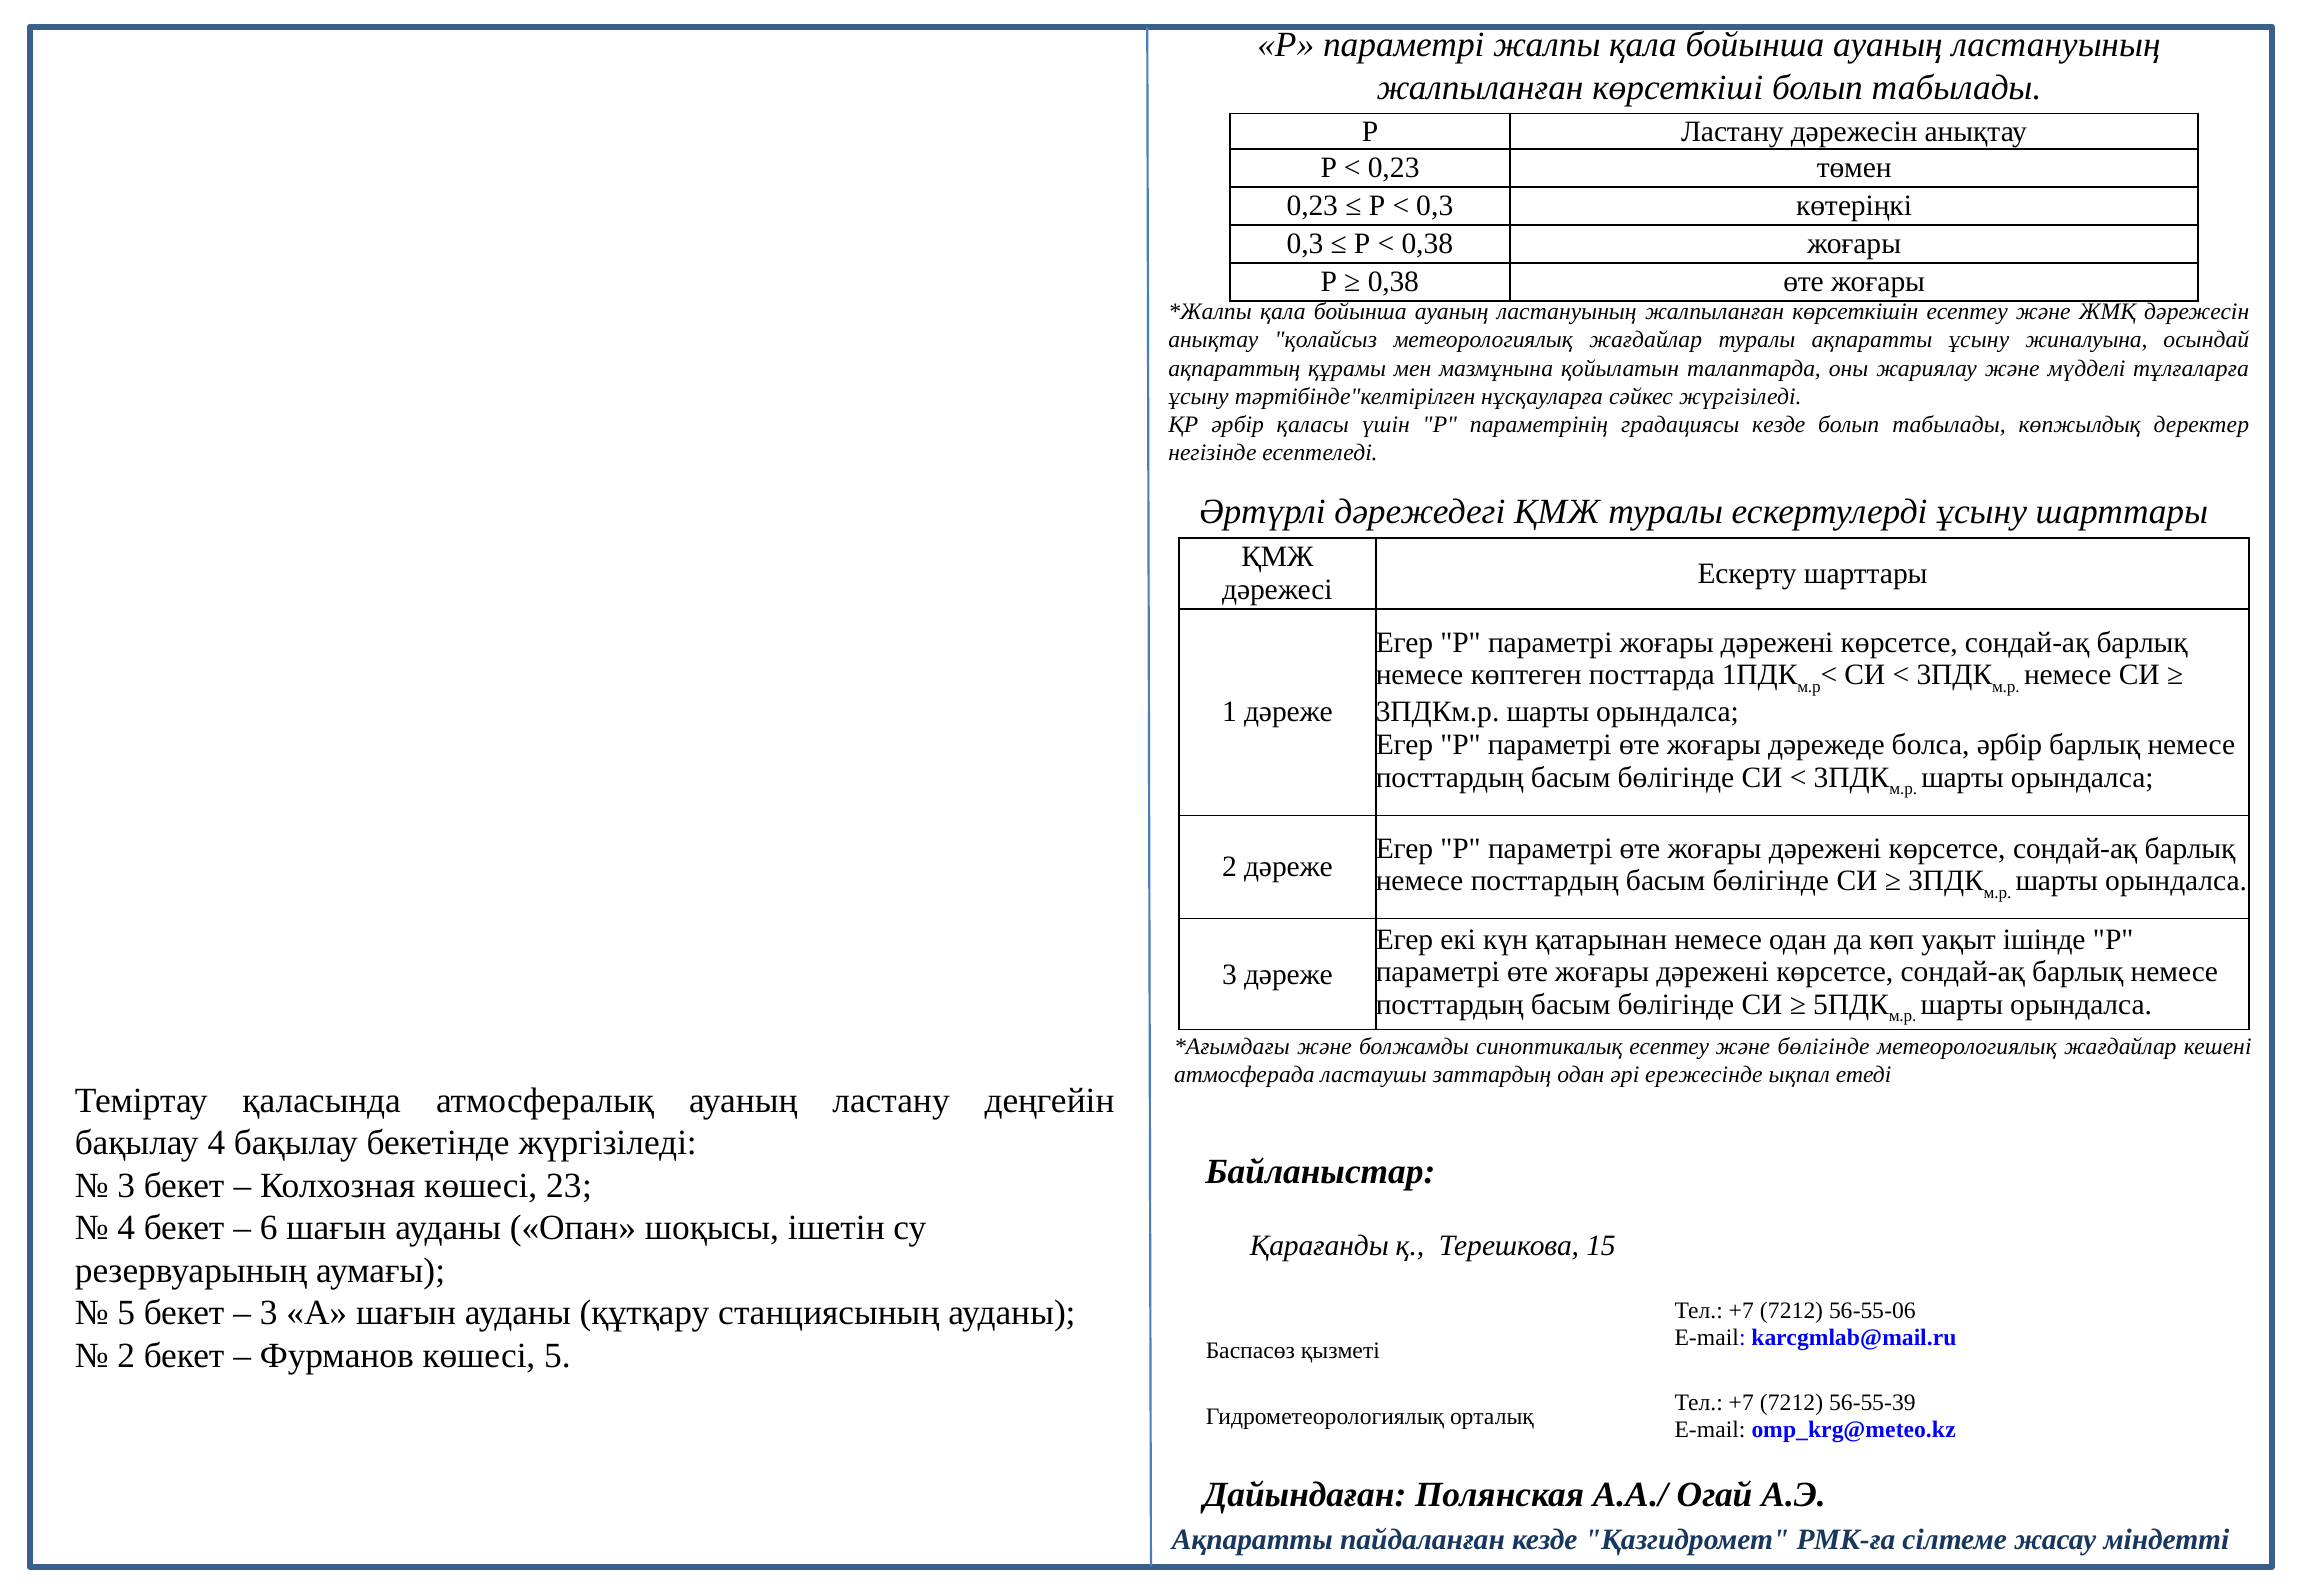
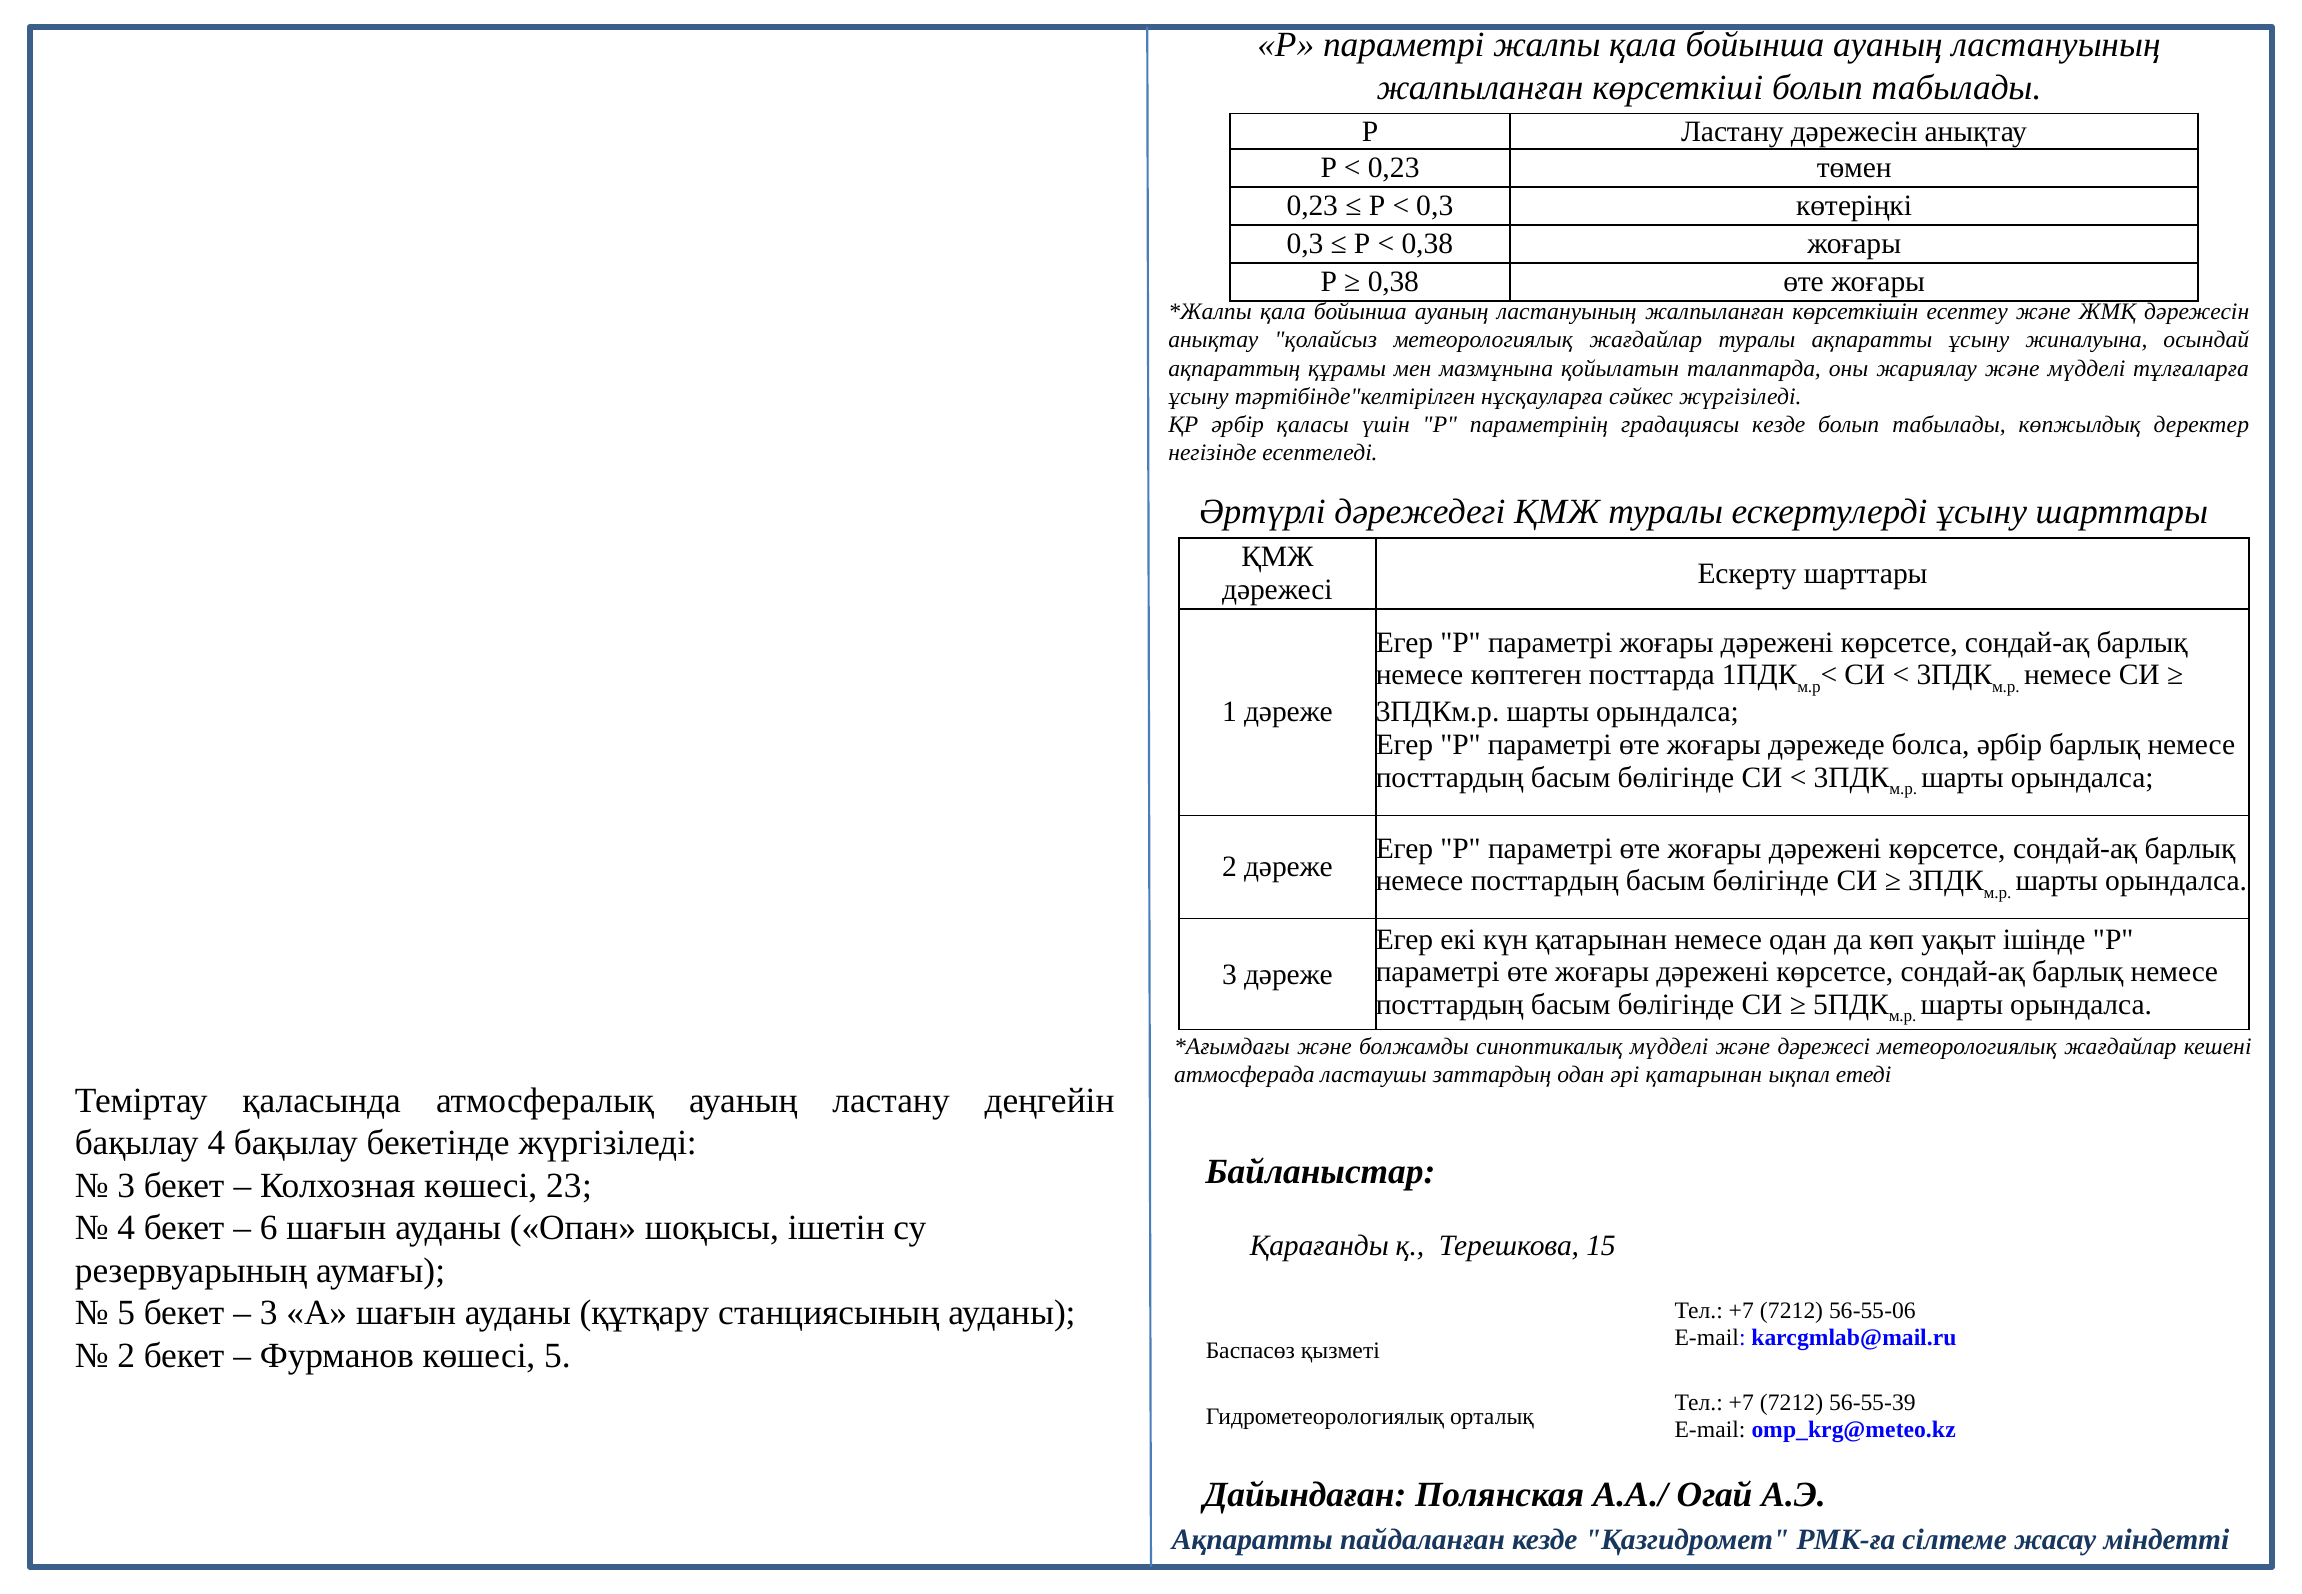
синоптикалық есептеу: есептеу -> мүдделі (1669, 1046)
және бөлігінде: бөлігінде -> дәрежесі (1824, 1046)
әрі ережесінде: ережесінде -> қатарынан (1704, 1074)
